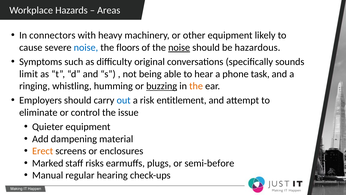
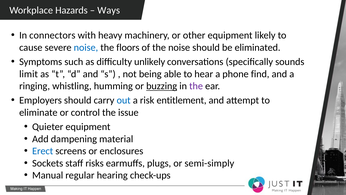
Areas: Areas -> Ways (109, 10)
noise underline: present -> none (179, 47)
hazardous: hazardous -> eliminated (258, 47)
original: original -> unlikely (150, 62)
task: task -> find (260, 74)
the colour: orange -> purple (196, 86)
Erect colour: orange -> blue (43, 151)
Marked: Marked -> Sockets (48, 163)
semi-before: semi-before -> semi-simply (209, 163)
